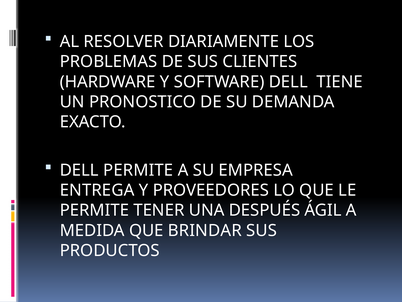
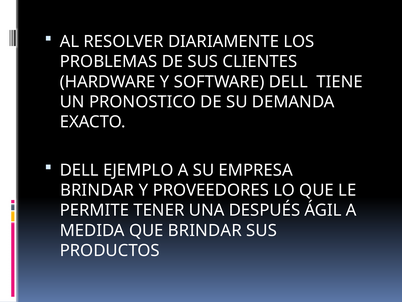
DELL PERMITE: PERMITE -> EJEMPLO (138, 170)
ENTREGA: ENTREGA -> BRINDAR (97, 190)
